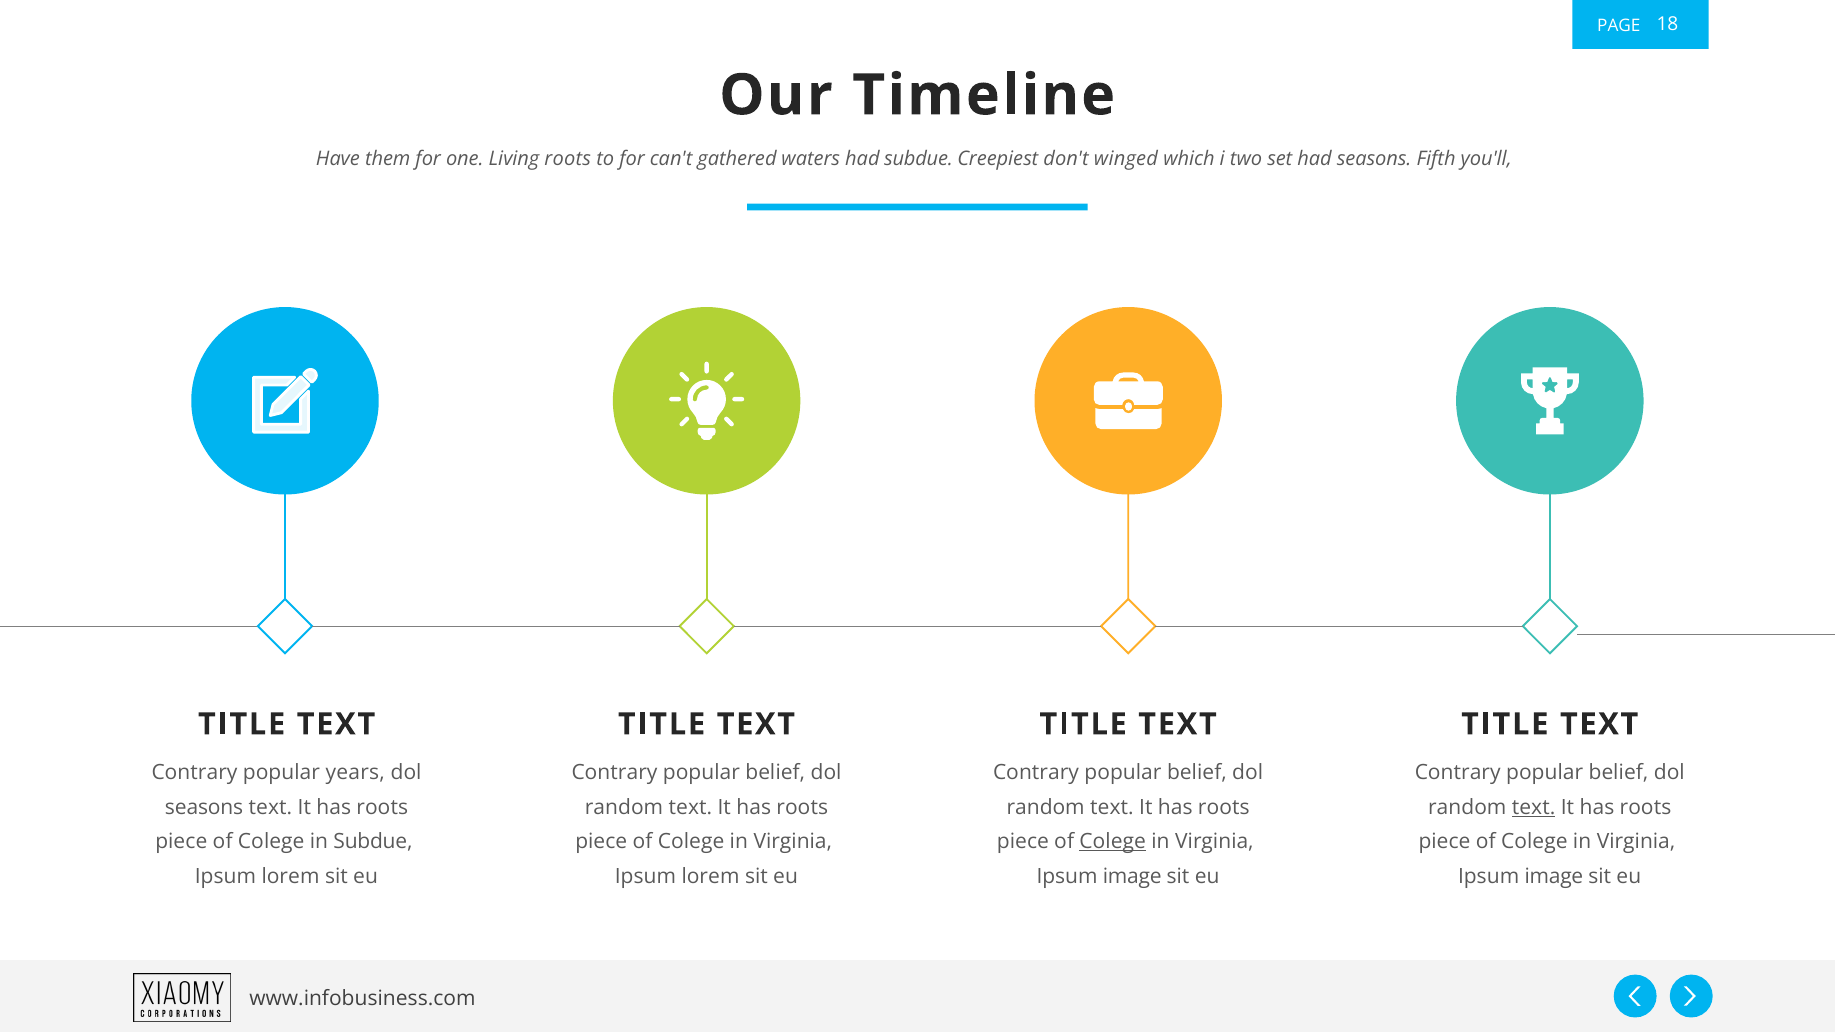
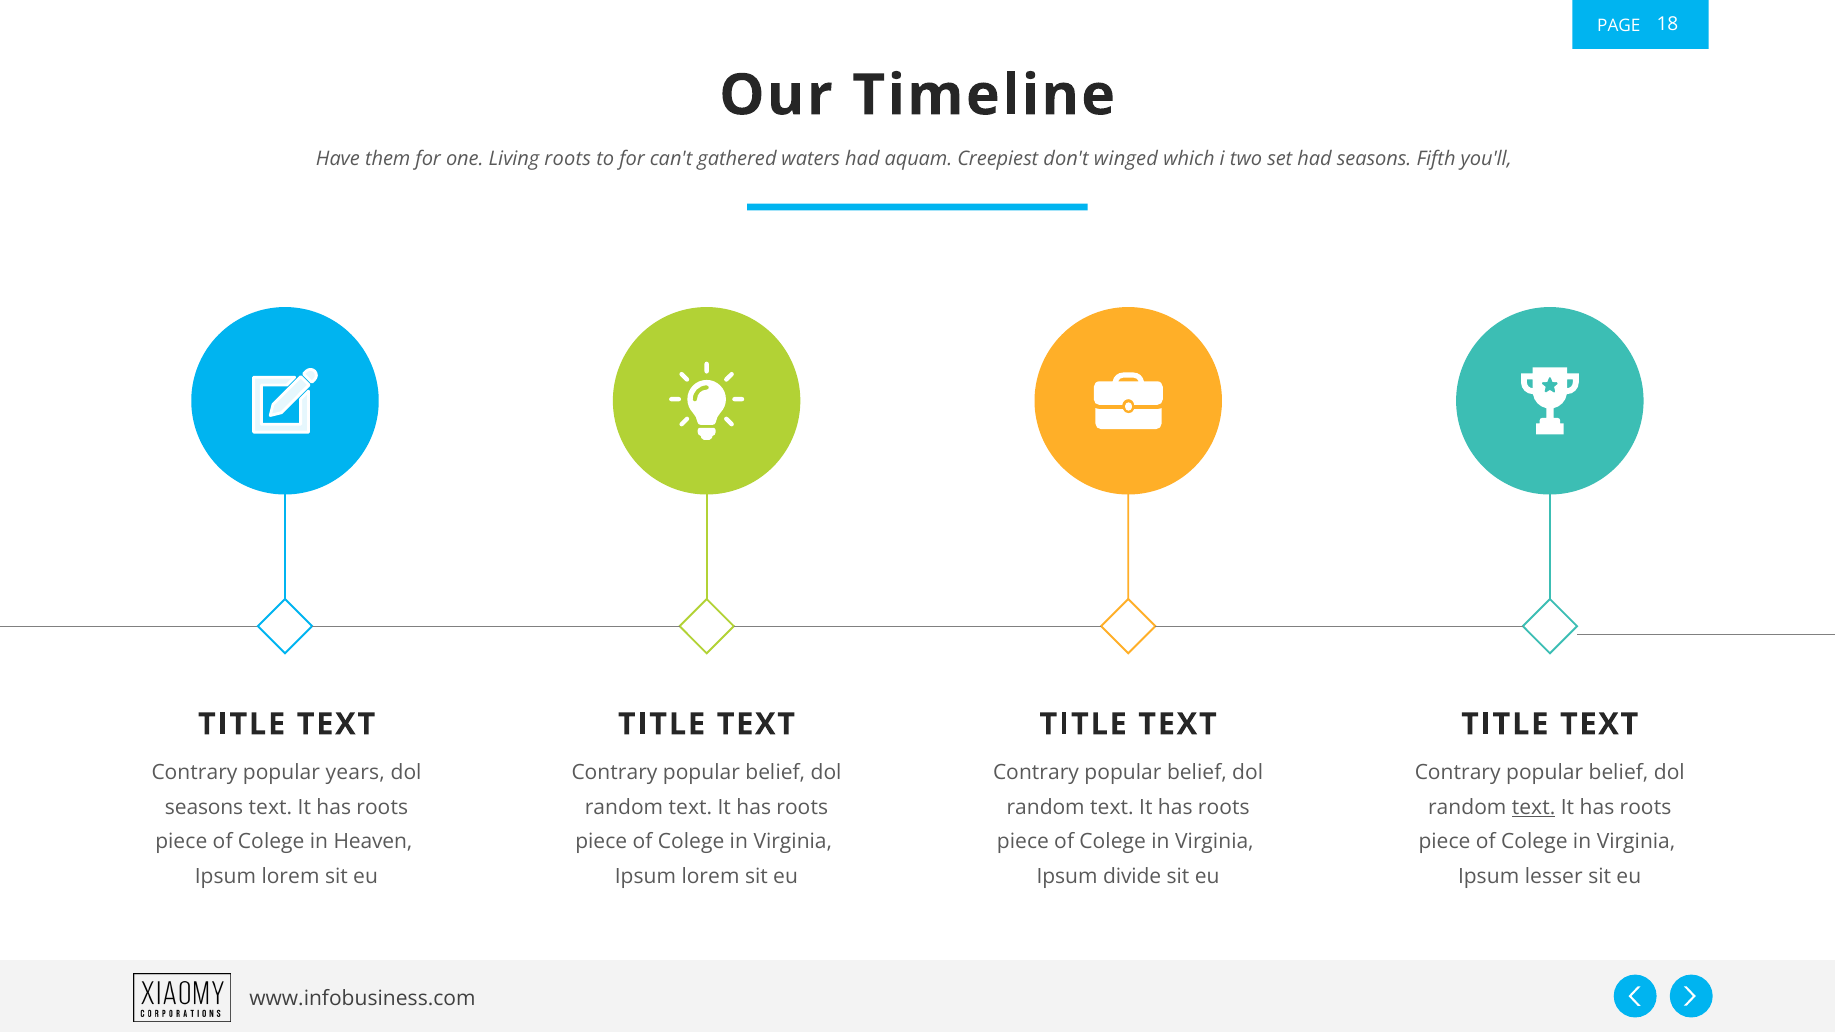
had subdue: subdue -> aquam (918, 159)
in Subdue: Subdue -> Heaven (373, 842)
Colege underline: present -> none (1113, 842)
image: image -> divide (1132, 876)
image: image -> lesser (1554, 876)
